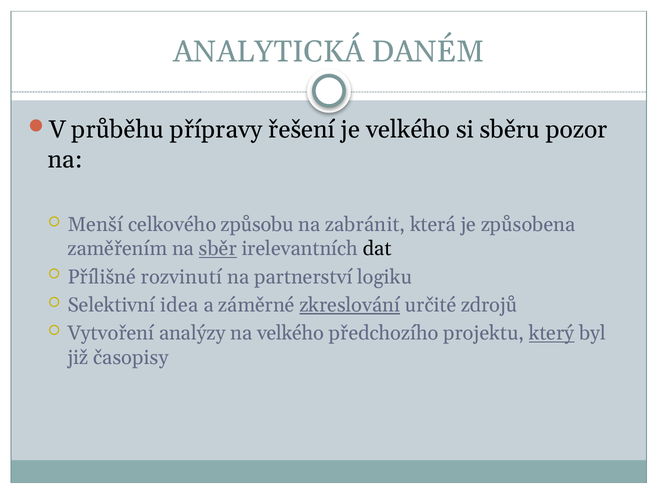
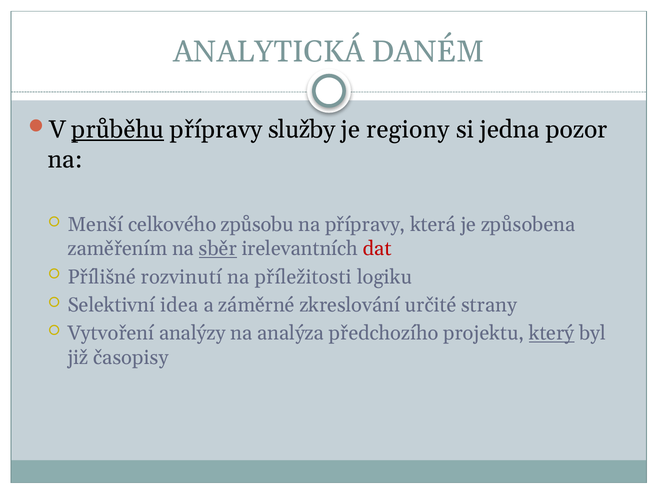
průběhu underline: none -> present (118, 130)
řešení: řešení -> služby (302, 130)
je velkého: velkého -> regiony (408, 130)
sběru: sběru -> jedna (510, 130)
na zabránit: zabránit -> přípravy (365, 224)
dat colour: black -> red (377, 249)
partnerství: partnerství -> příležitosti (303, 277)
zkreslování underline: present -> none (350, 305)
zdrojů: zdrojů -> strany (489, 305)
na velkého: velkého -> analýza (291, 333)
